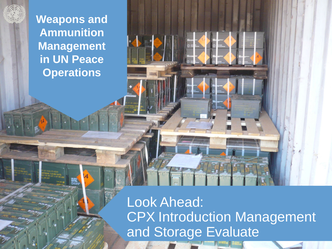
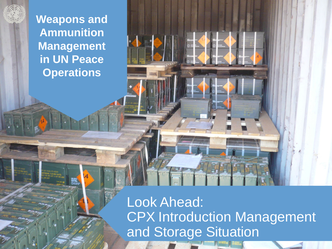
Evaluate: Evaluate -> Situation (233, 232)
